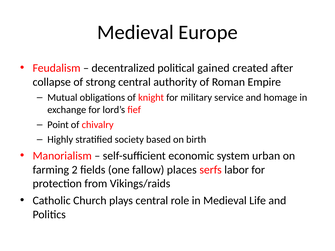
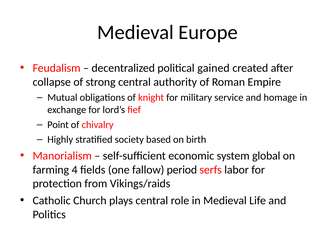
urban: urban -> global (266, 156)
2: 2 -> 4 (75, 170)
places: places -> period (182, 170)
